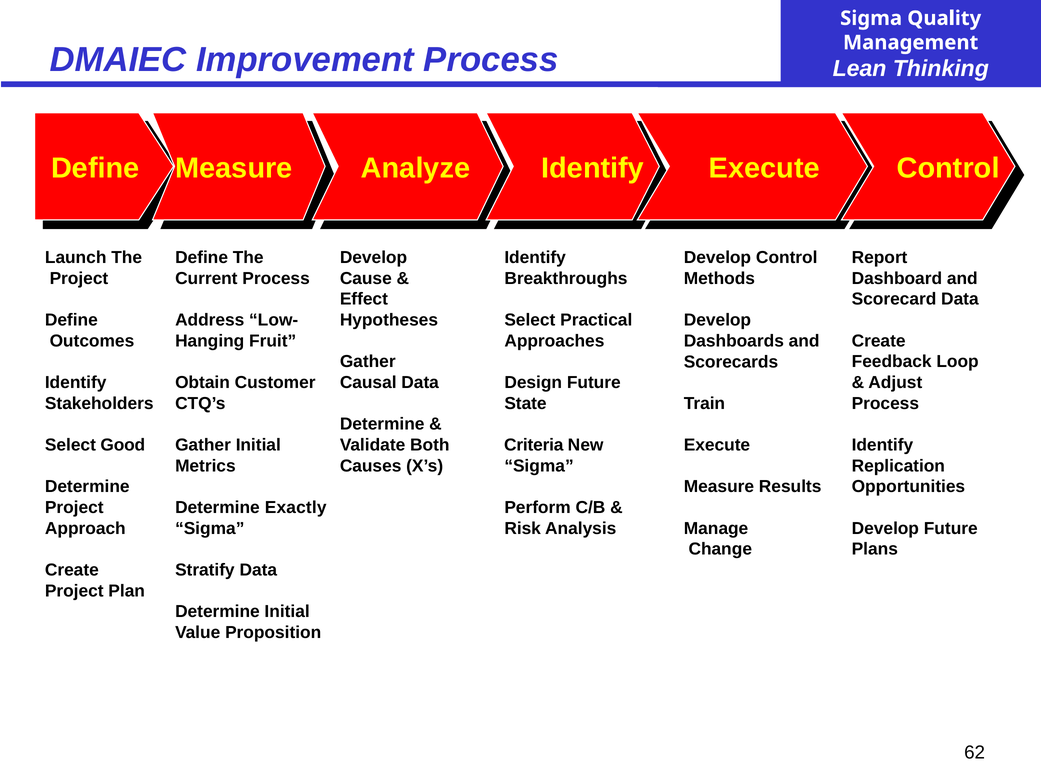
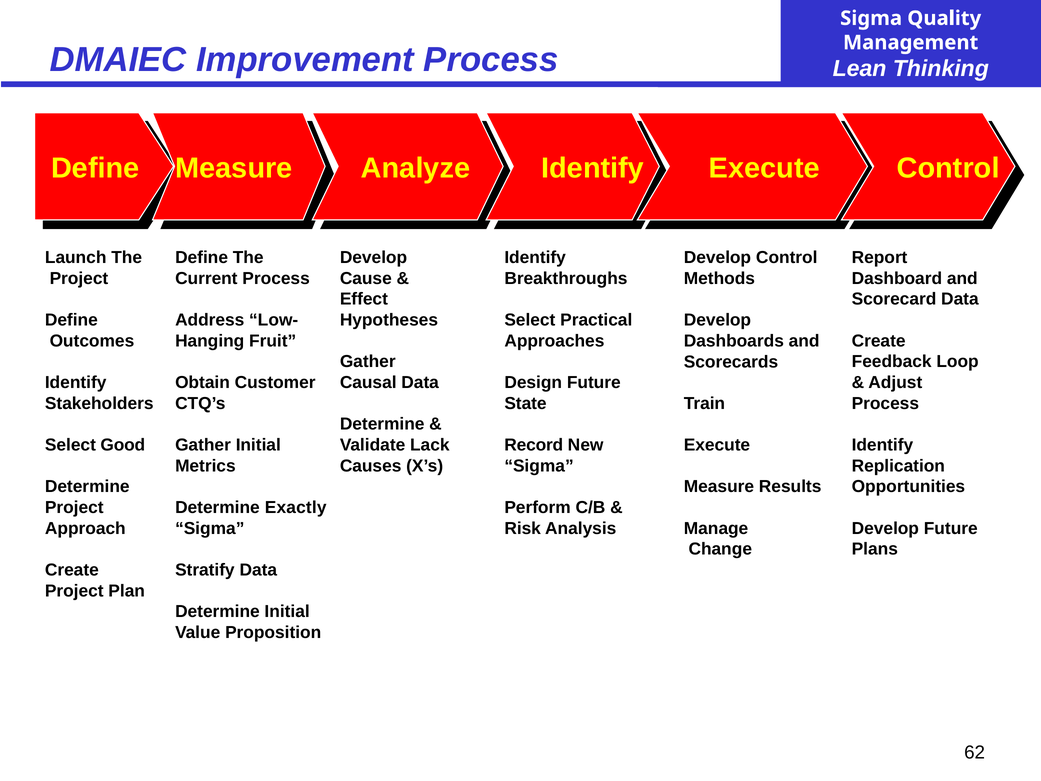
Both: Both -> Lack (430, 445)
Criteria: Criteria -> Record (534, 445)
